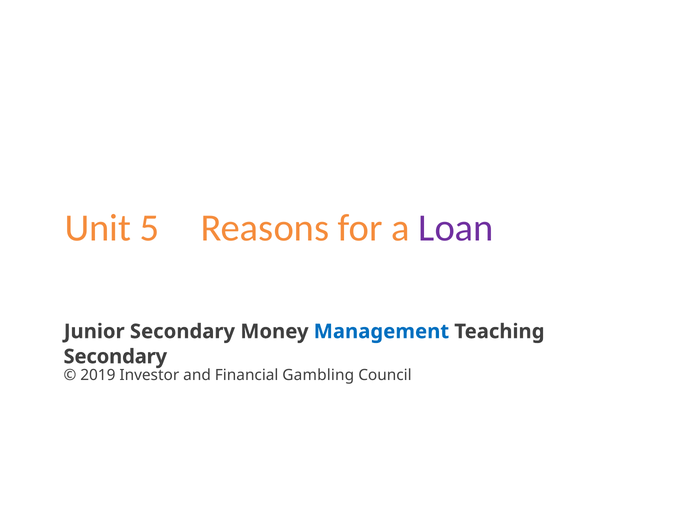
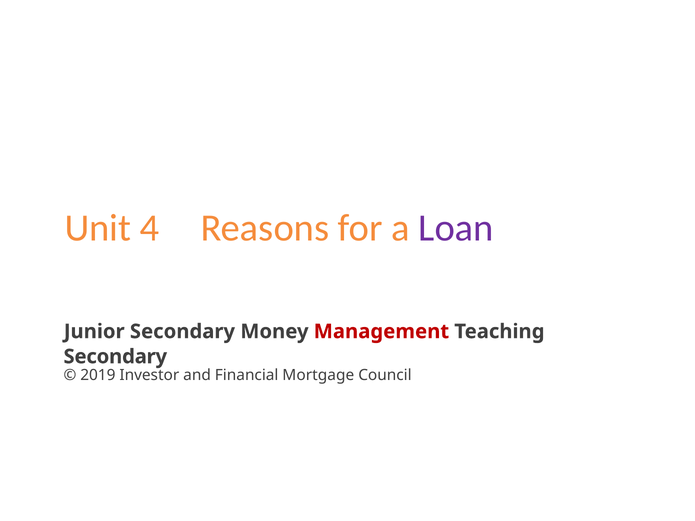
5: 5 -> 4 (150, 228)
Management colour: blue -> red (381, 332)
Gambling: Gambling -> Mortgage (318, 375)
